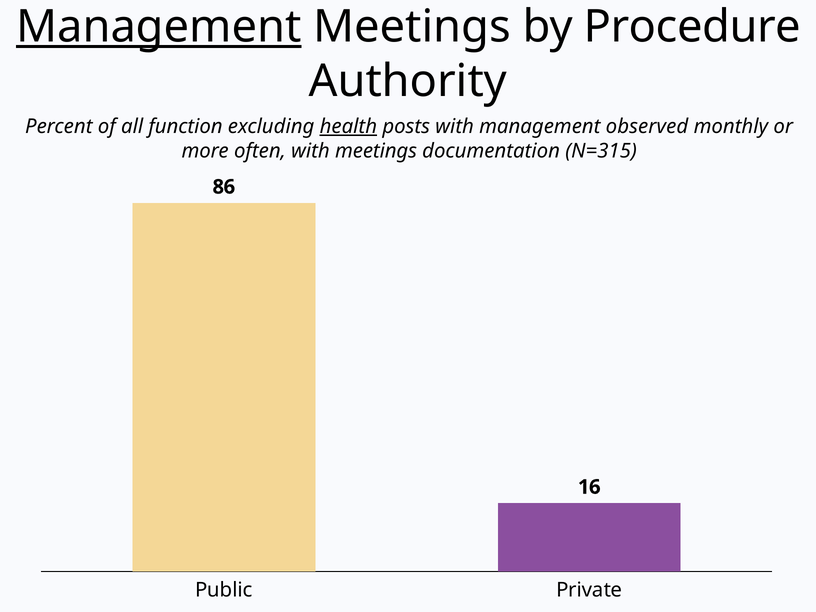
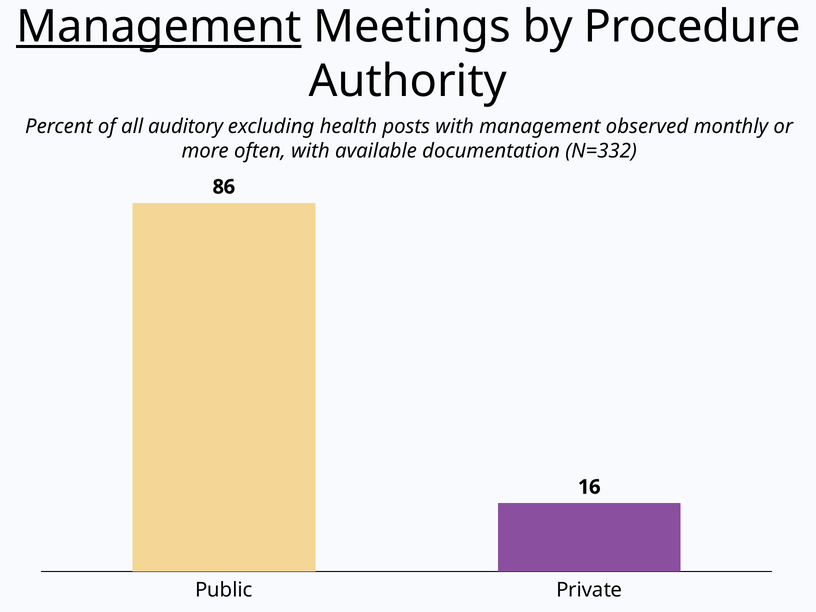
function: function -> auditory (186, 126)
health underline: present -> none (348, 126)
with meetings: meetings -> available (376, 151)
N=315: N=315 -> N=332 (601, 151)
